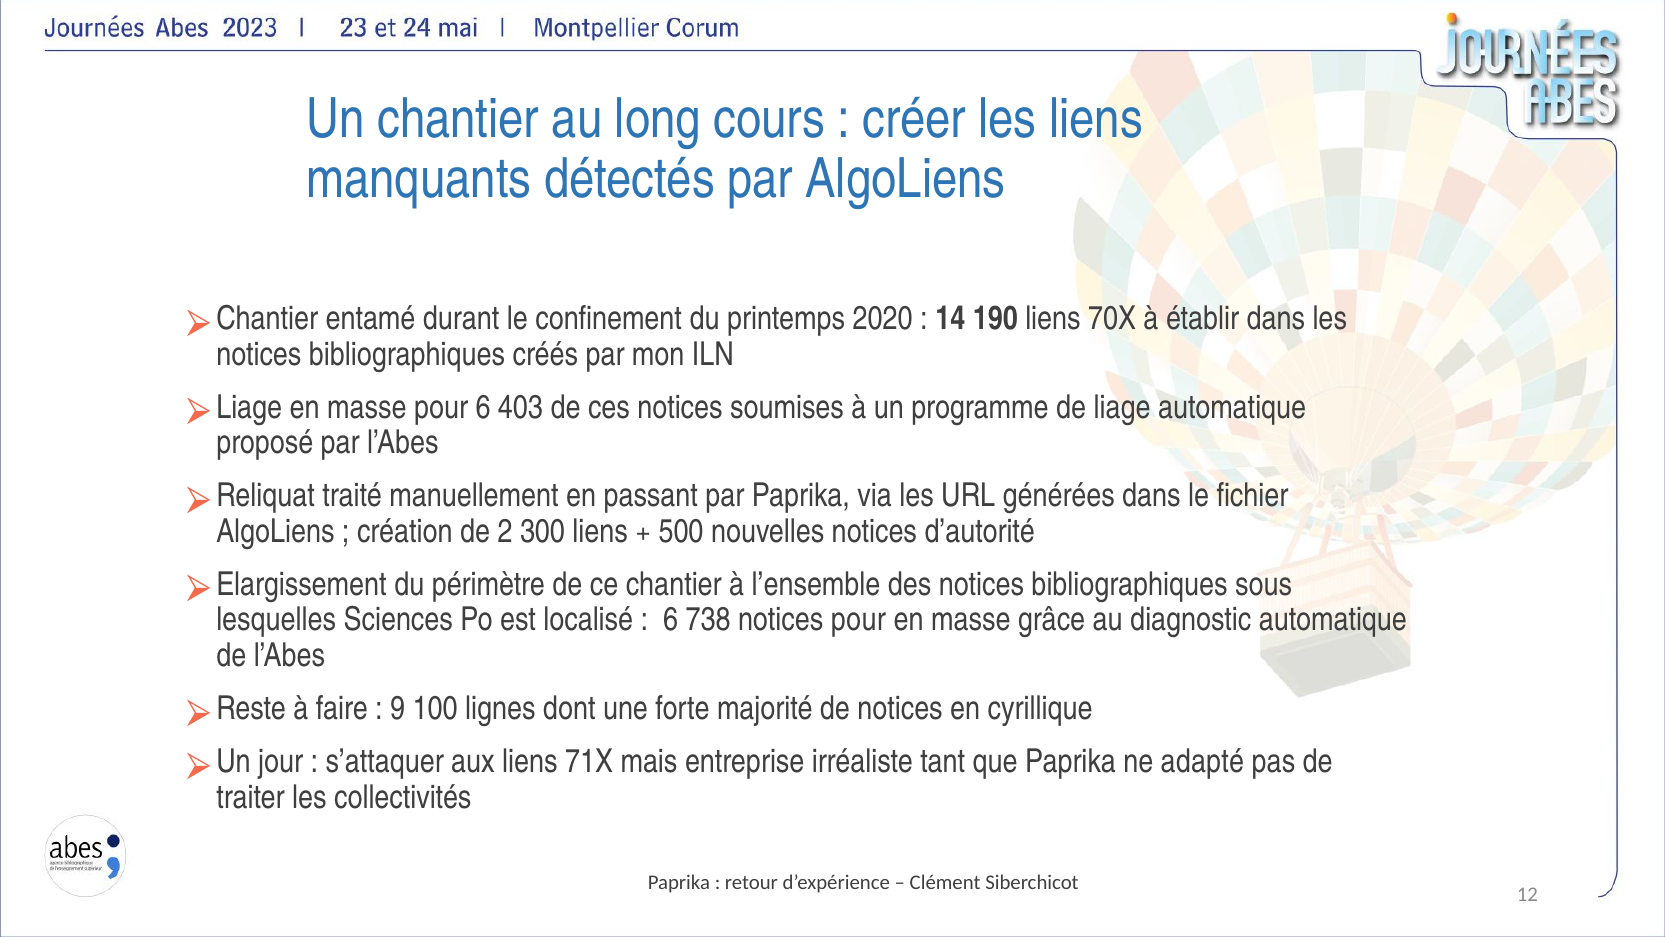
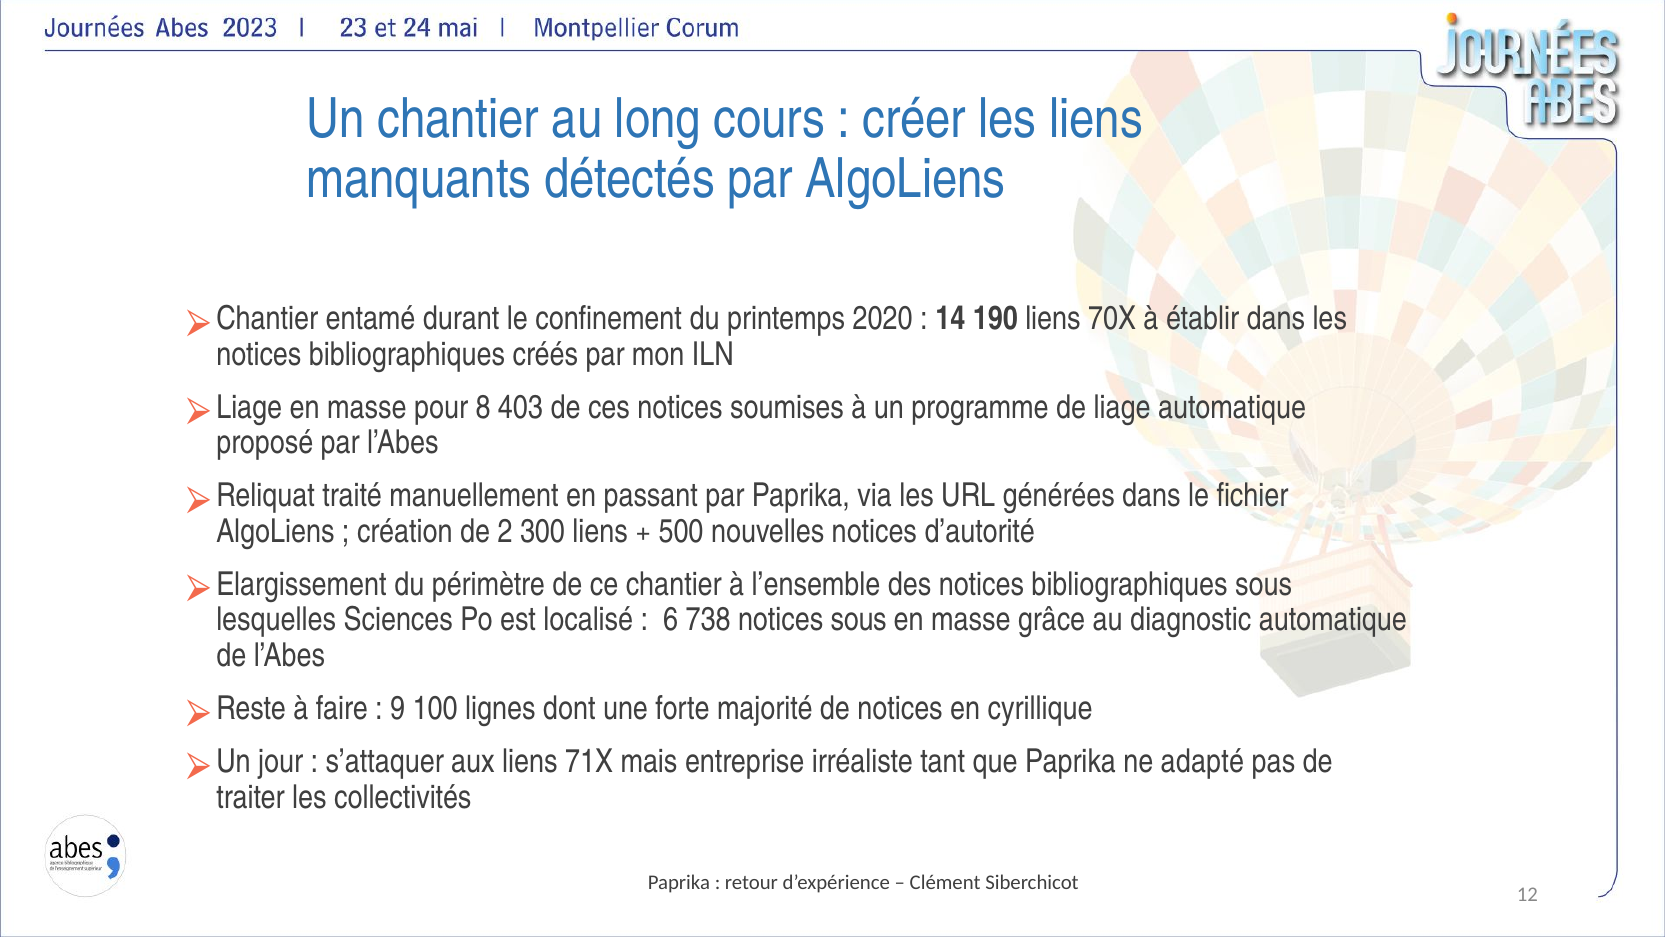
pour 6: 6 -> 8 (483, 407)
notices pour: pour -> sous (859, 620)
